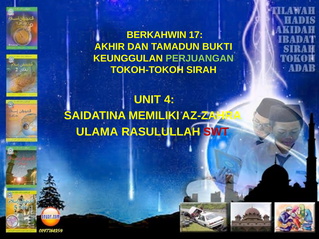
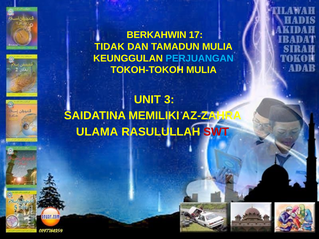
AKHIR: AKHIR -> TIDAK (109, 47)
TAMADUN BUKTI: BUKTI -> MULIA (217, 47)
PERJUANGAN colour: light green -> light blue (200, 58)
TOKOH-TOKOH SIRAH: SIRAH -> MULIA (201, 70)
4: 4 -> 3 (169, 100)
